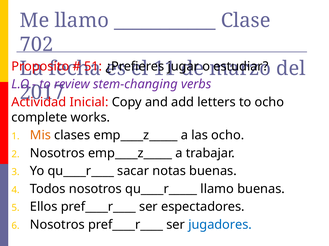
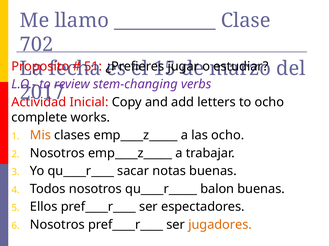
11: 11 -> 15 (165, 69)
qu____r_____ llamo: llamo -> balon (217, 189)
jugadores colour: blue -> orange (220, 225)
